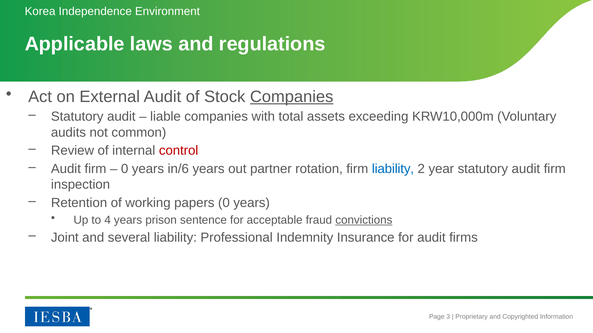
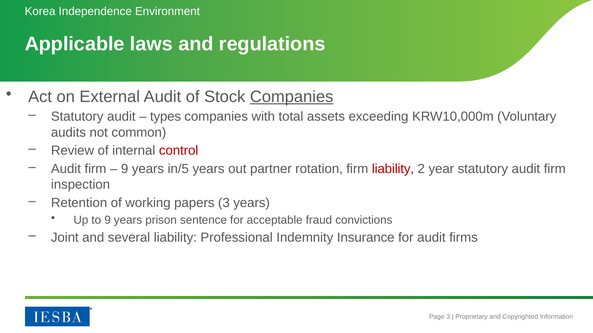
liable: liable -> types (166, 117)
0: 0 -> 9 (125, 169)
in/6: in/6 -> in/5 (178, 169)
liability colour: blue -> red (393, 169)
papers 0: 0 -> 3 (224, 203)
to 4: 4 -> 9 (108, 220)
convictions underline: present -> none (364, 220)
